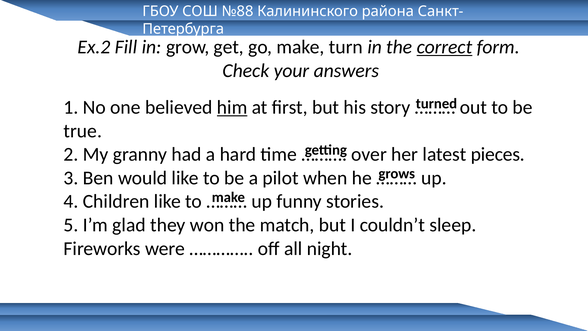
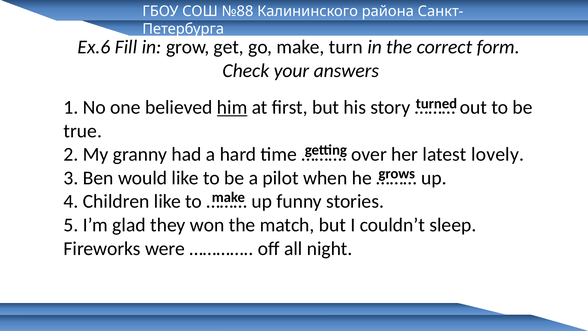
Ex.2: Ex.2 -> Ex.6 (94, 47)
correct underline: present -> none (445, 47)
pieces: pieces -> lovely (498, 154)
